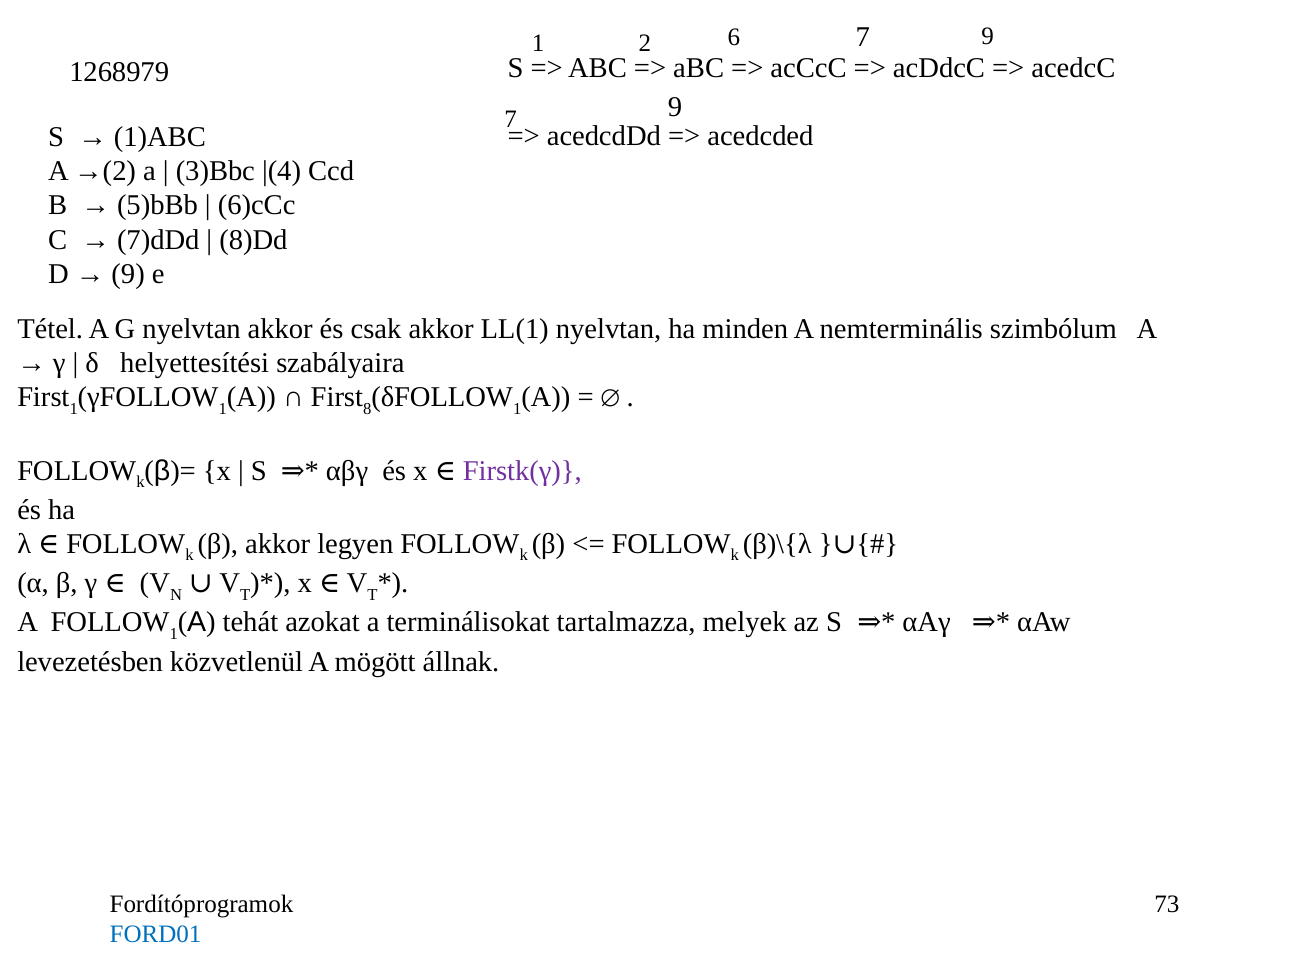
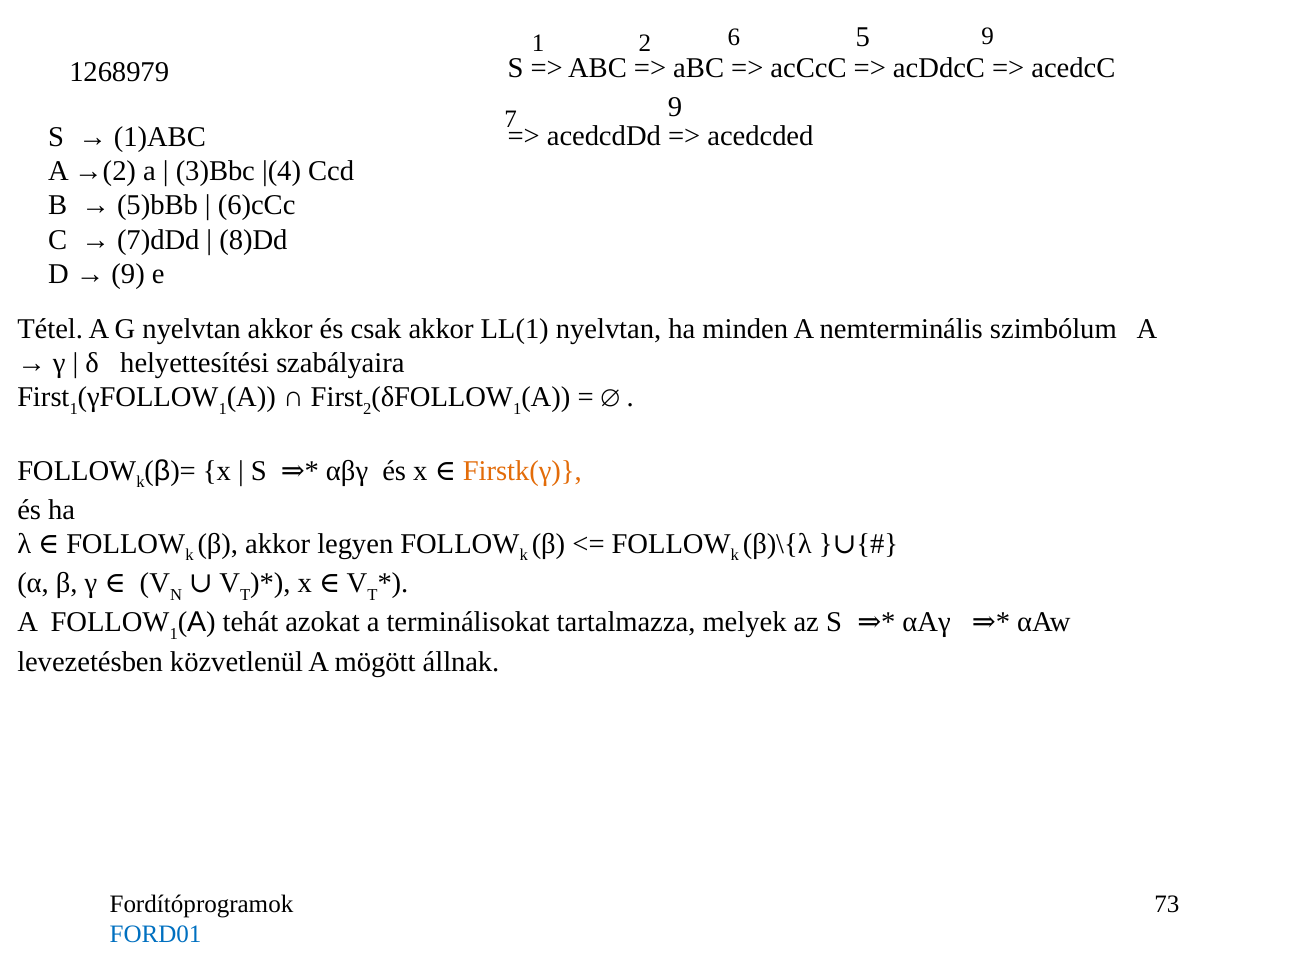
6 7: 7 -> 5 (863, 37)
8: 8 -> 2 (367, 408)
Firstk(γ colour: purple -> orange (522, 471)
